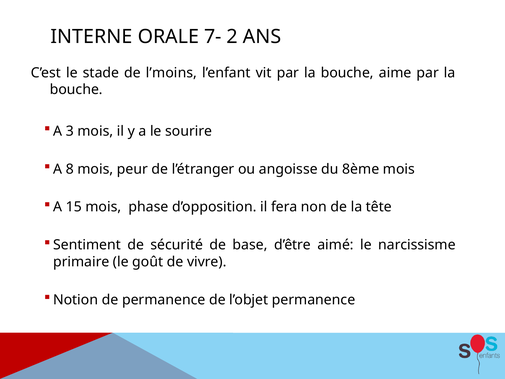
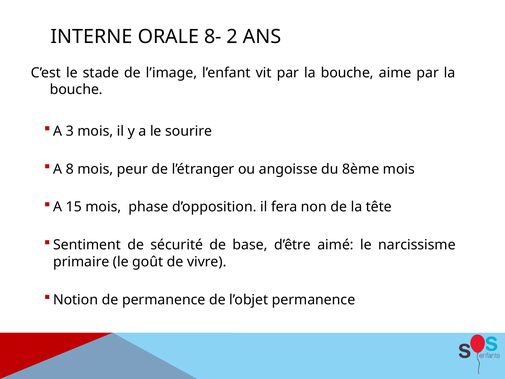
7-: 7- -> 8- (213, 37)
l’moins: l’moins -> l’image (172, 73)
